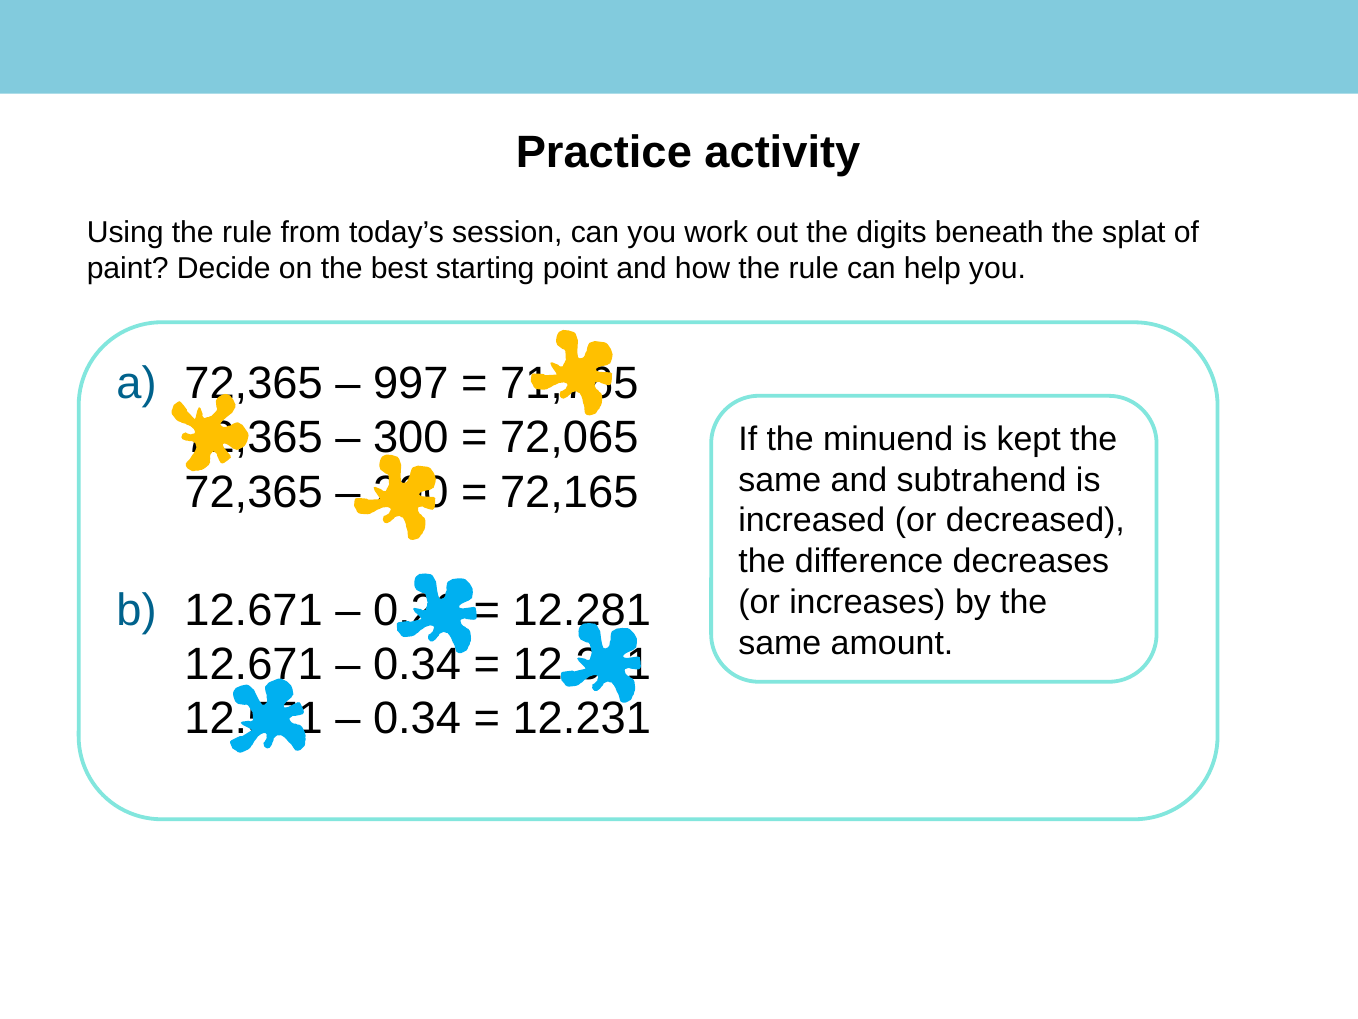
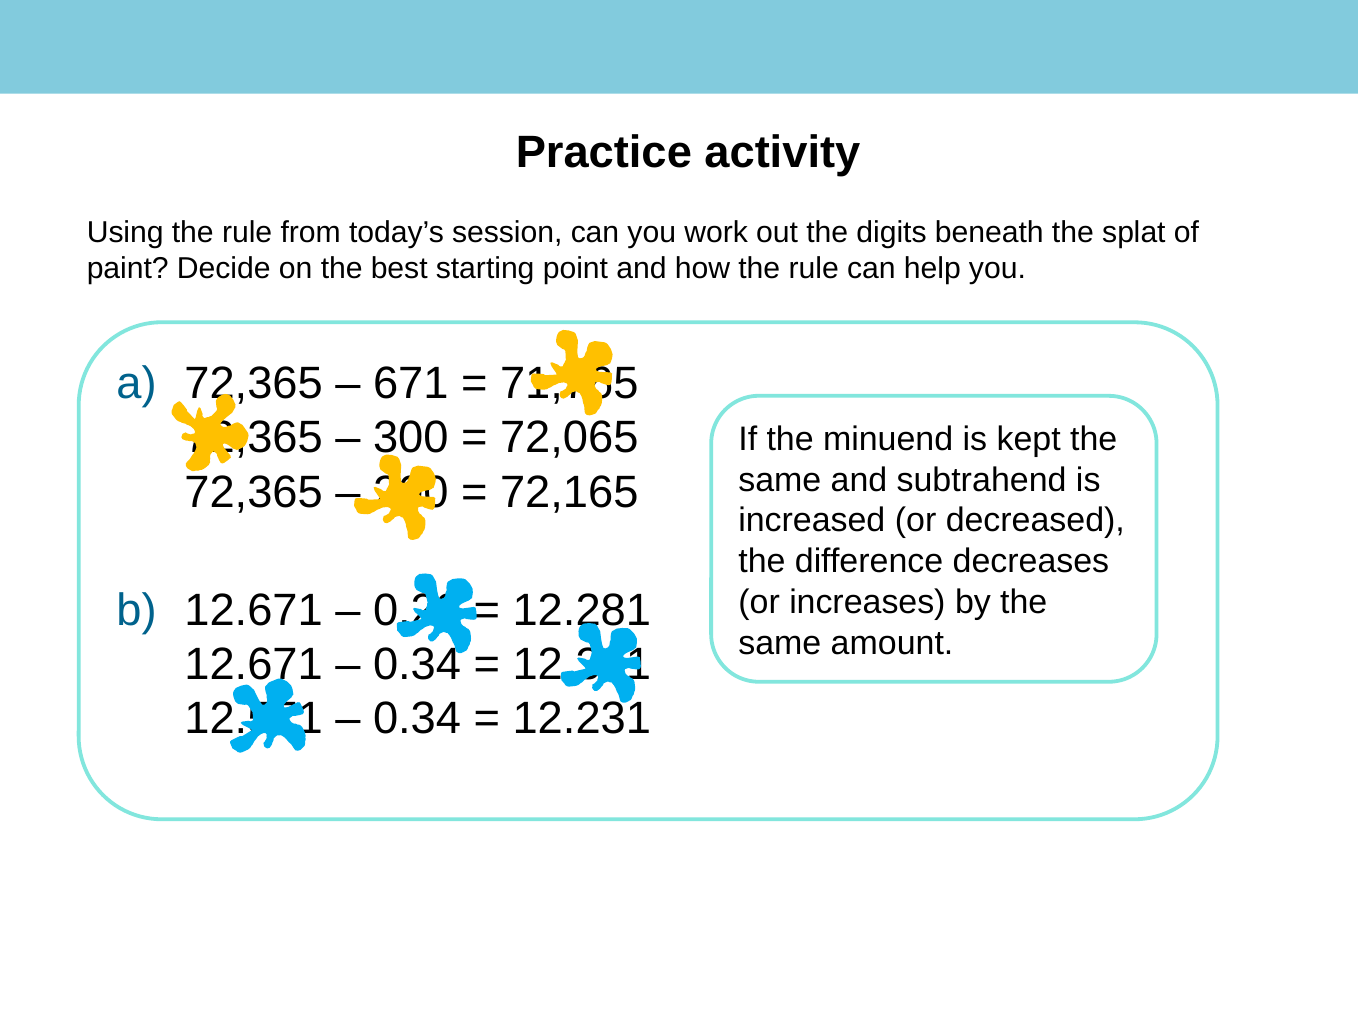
997: 997 -> 671 (411, 383)
